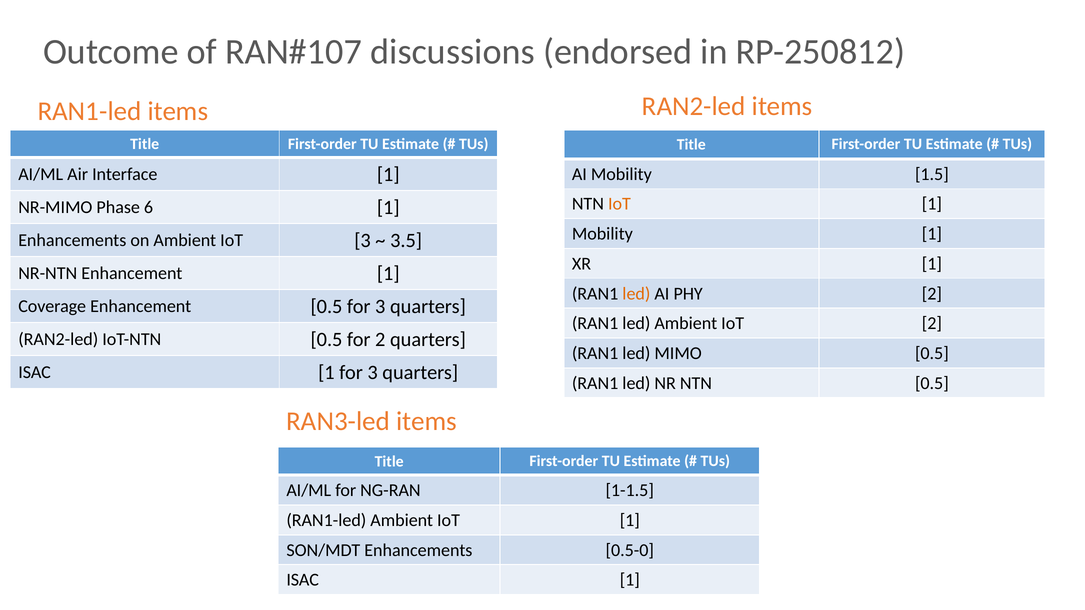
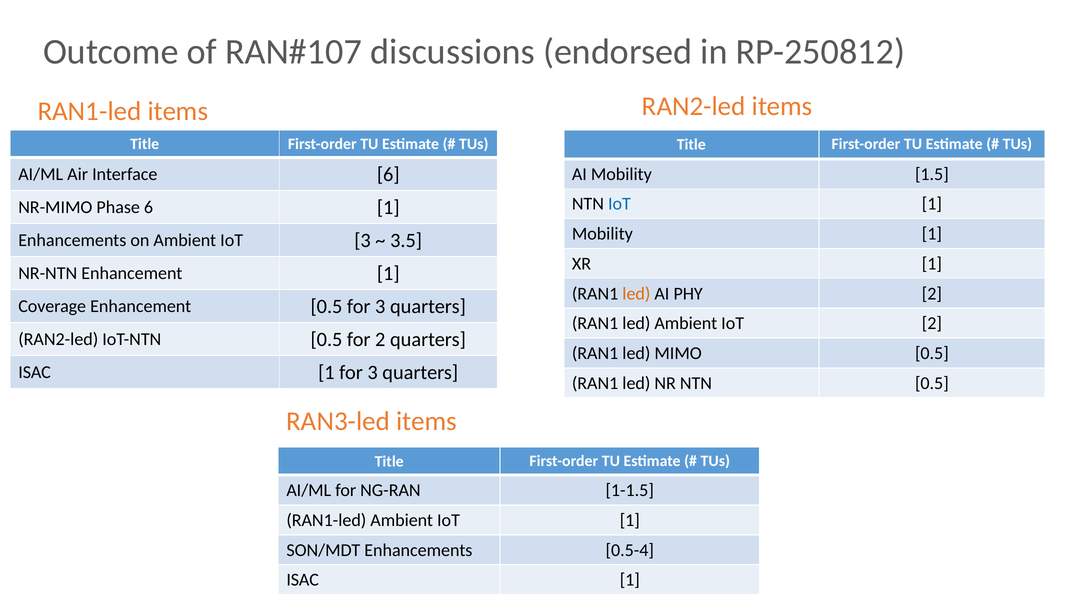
Interface 1: 1 -> 6 (388, 174)
IoT colour: orange -> blue (619, 204)
0.5-0: 0.5-0 -> 0.5-4 (630, 550)
